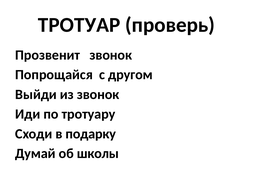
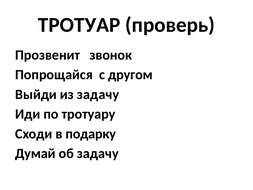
из звонок: звонок -> задачу (98, 94)
об школы: школы -> задачу (98, 153)
